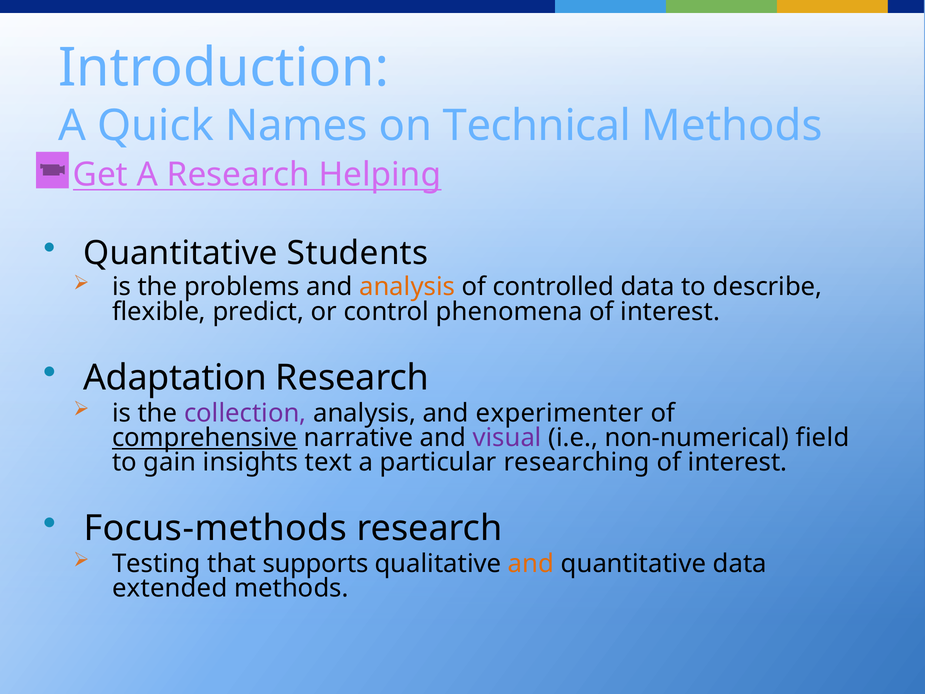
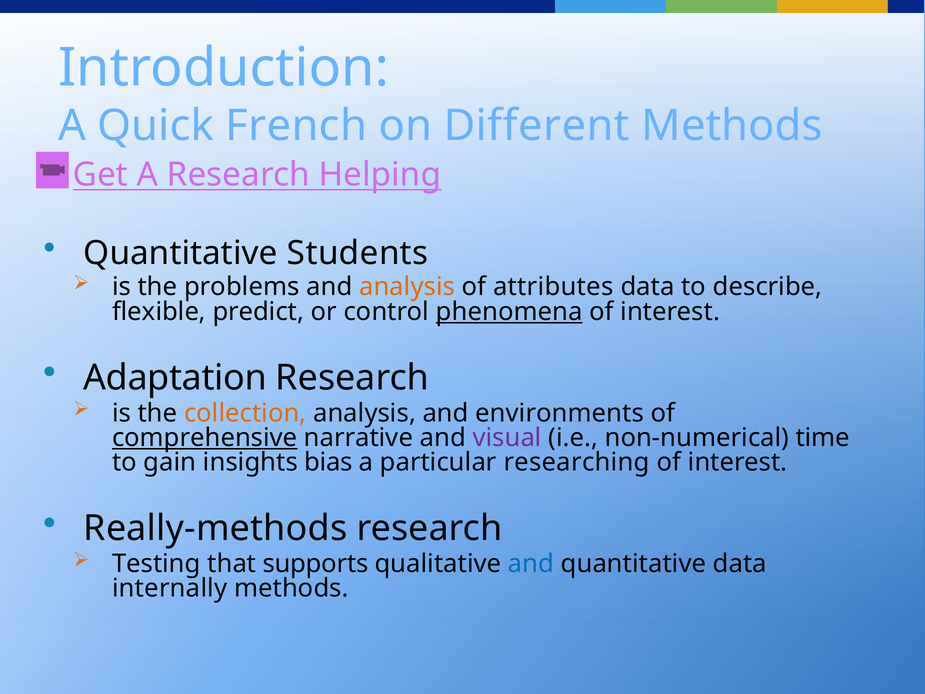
Names: Names -> French (296, 126)
Technical: Technical -> Different (537, 126)
controlled: controlled -> attributes (553, 287)
phenomena underline: none -> present (509, 312)
collection colour: purple -> orange (245, 413)
experimenter: experimenter -> environments (560, 413)
field: field -> time (823, 438)
text: text -> bias (328, 462)
Focus-methods: Focus-methods -> Really-methods (215, 528)
and colour: orange -> blue (531, 564)
extended: extended -> internally (170, 588)
